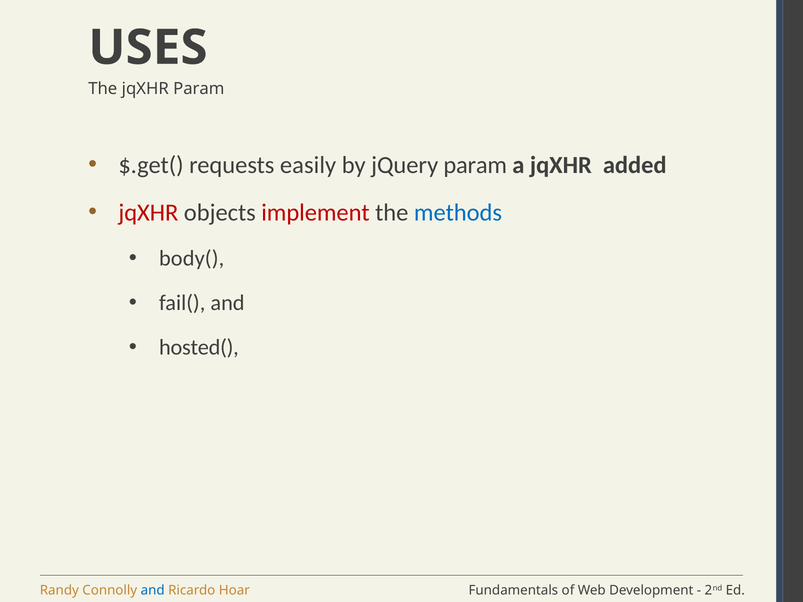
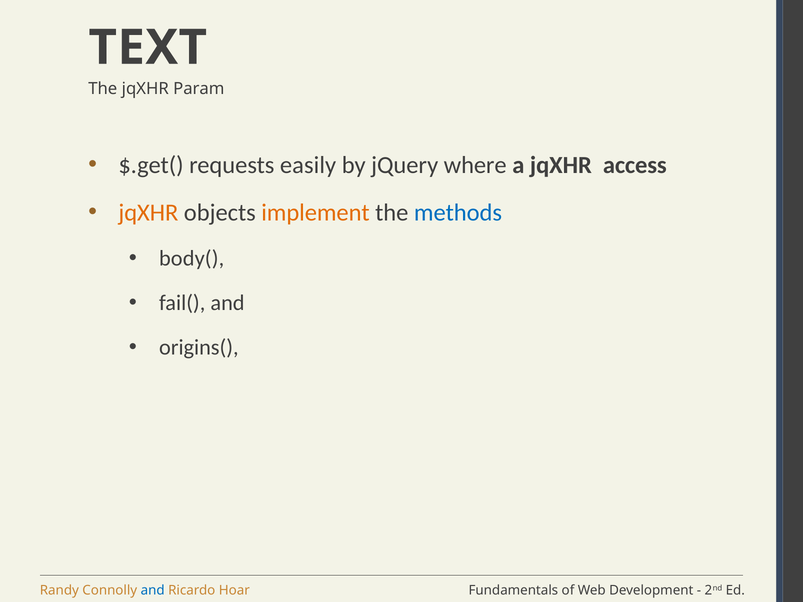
USES: USES -> TEXT (148, 48)
jQuery param: param -> where (475, 165)
added: added -> access (635, 165)
jqXHR colour: red -> orange (148, 213)
implement colour: red -> orange (315, 213)
hosted(: hosted( -> origins( (199, 348)
